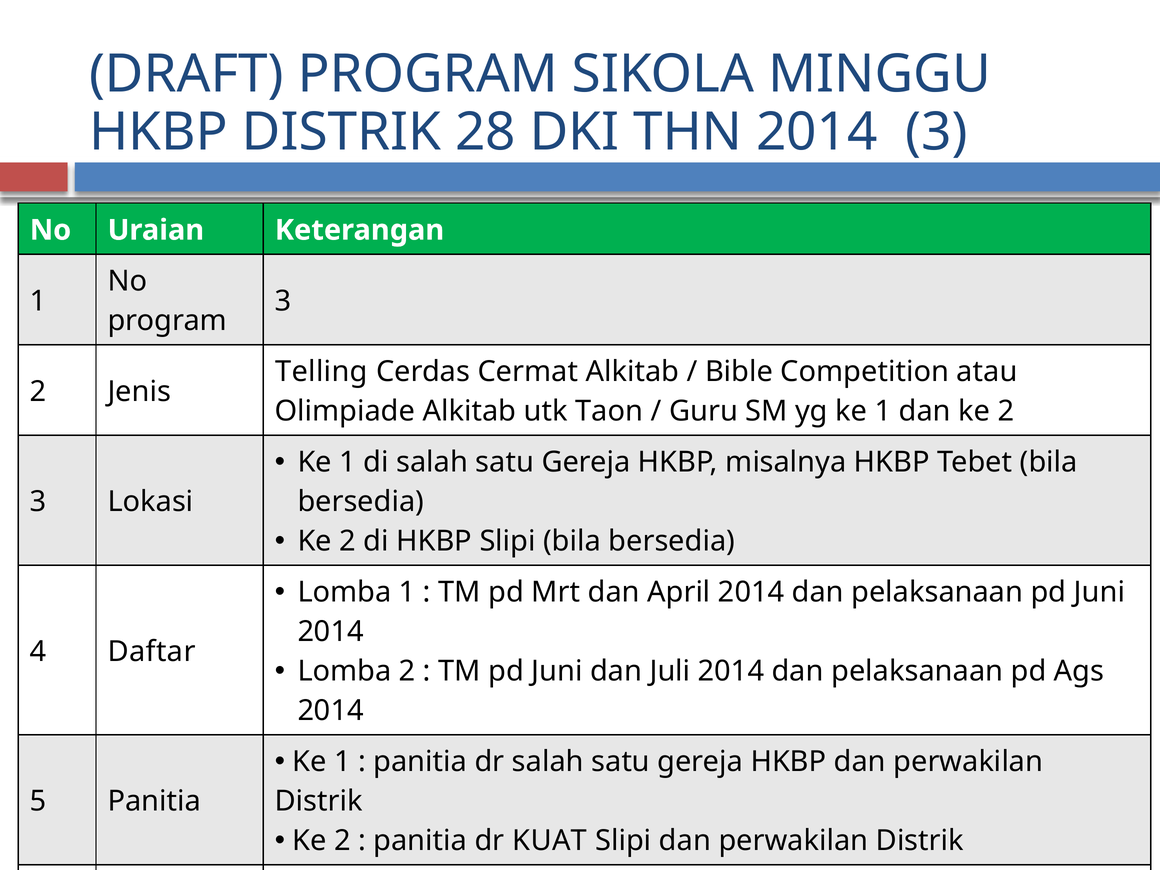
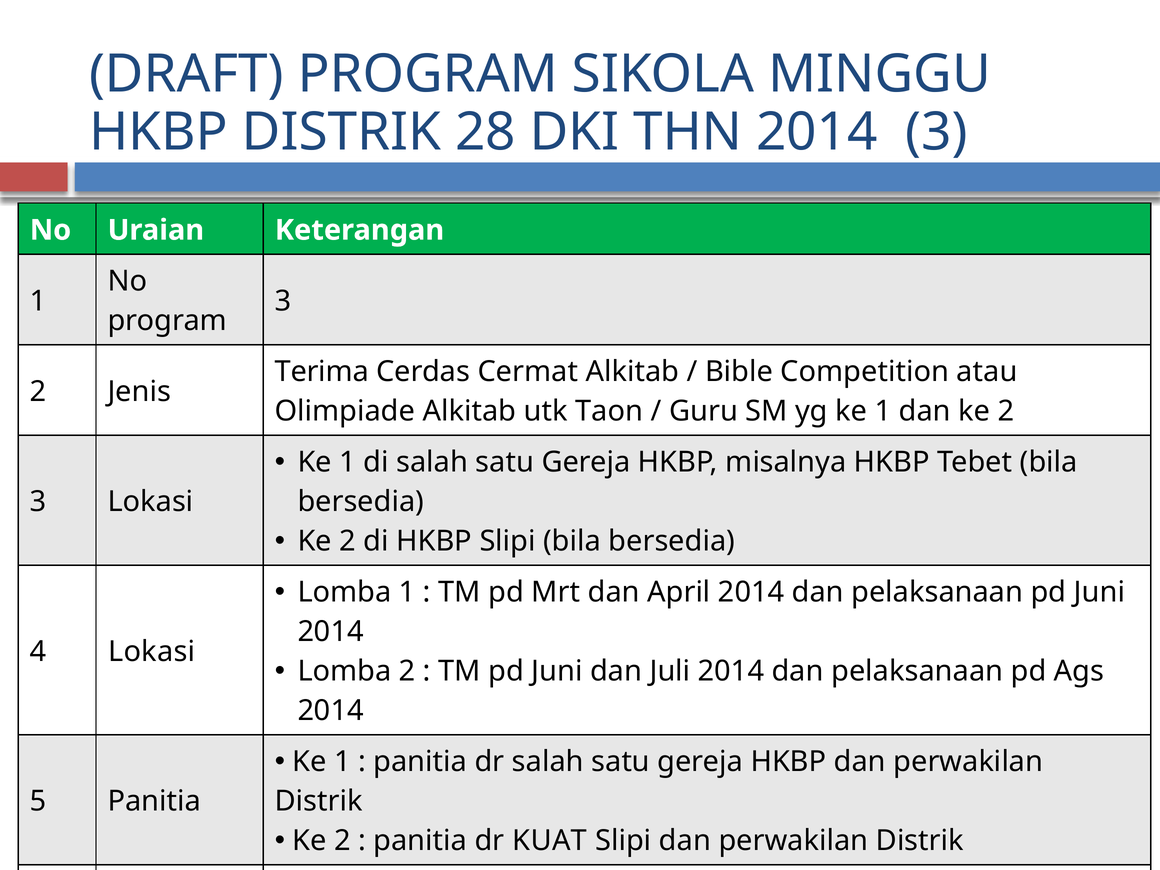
Telling: Telling -> Terima (322, 372)
4 Daftar: Daftar -> Lokasi (152, 652)
